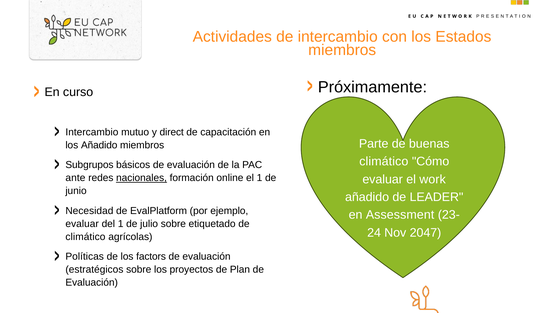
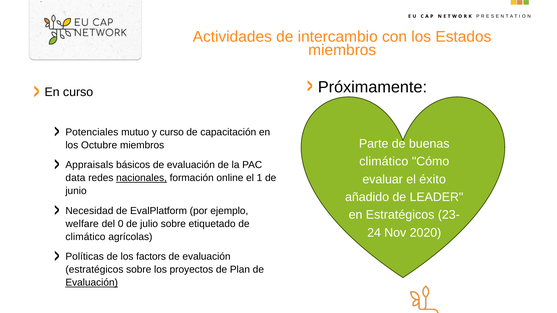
Intercambio: Intercambio -> Potenciales (92, 132)
y direct: direct -> curso (172, 132)
los Añadido: Añadido -> Octubre (99, 145)
Subgrupos: Subgrupos -> Appraisals (89, 165)
ante: ante -> data (75, 178)
work: work -> éxito (433, 180)
en Assessment: Assessment -> Estratégicos (400, 215)
evaluar: evaluar -> welfare (82, 224)
del 1: 1 -> 0 (121, 224)
2047: 2047 -> 2020 (425, 233)
Evaluación underline: none -> present (92, 283)
